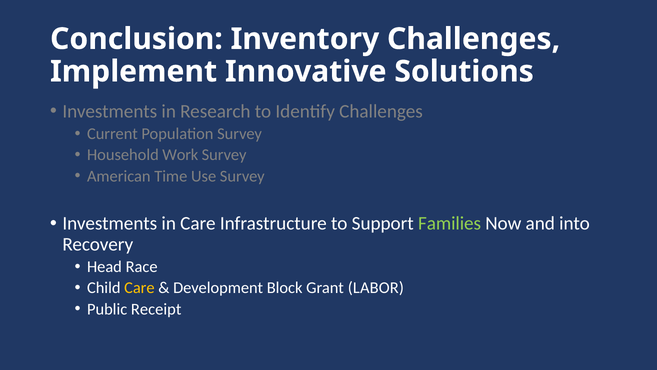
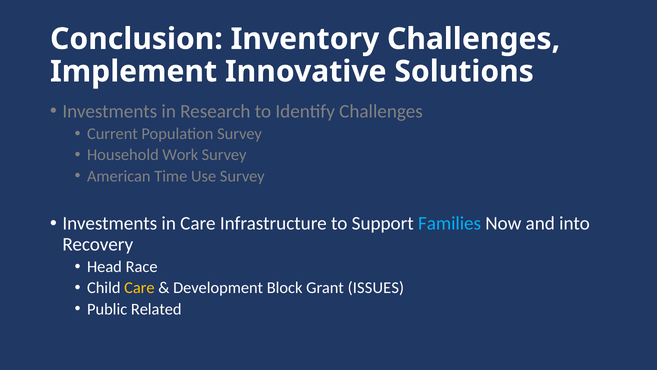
Families colour: light green -> light blue (450, 223)
LABOR: LABOR -> ISSUES (376, 288)
Receipt: Receipt -> Related (156, 309)
